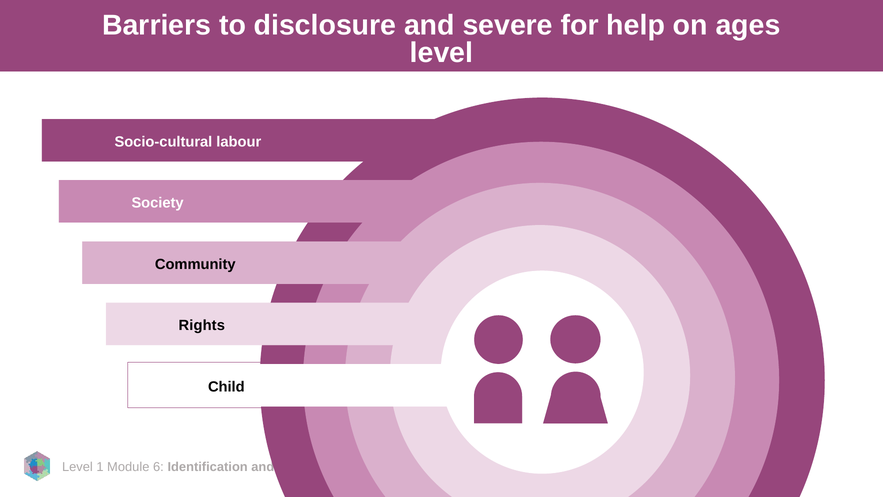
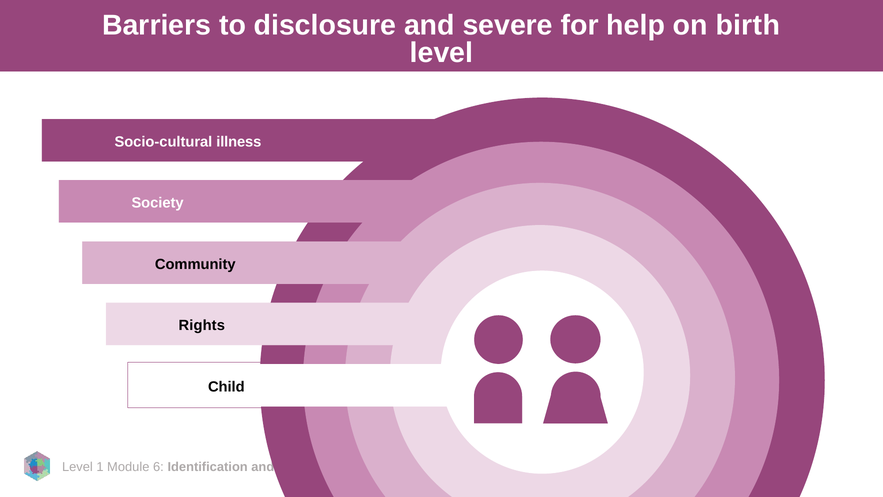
ages: ages -> birth (748, 25)
labour: labour -> illness (239, 142)
